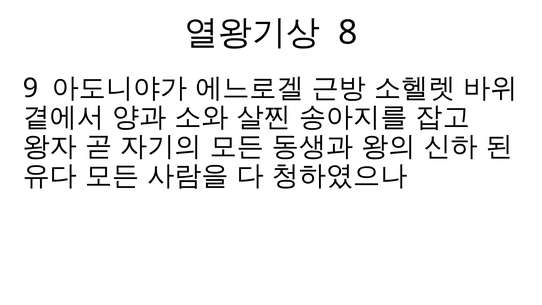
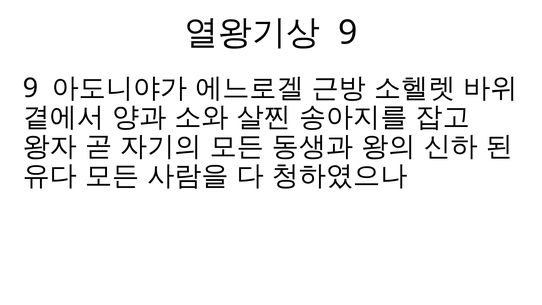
8: 8 -> 9 (348, 33)
